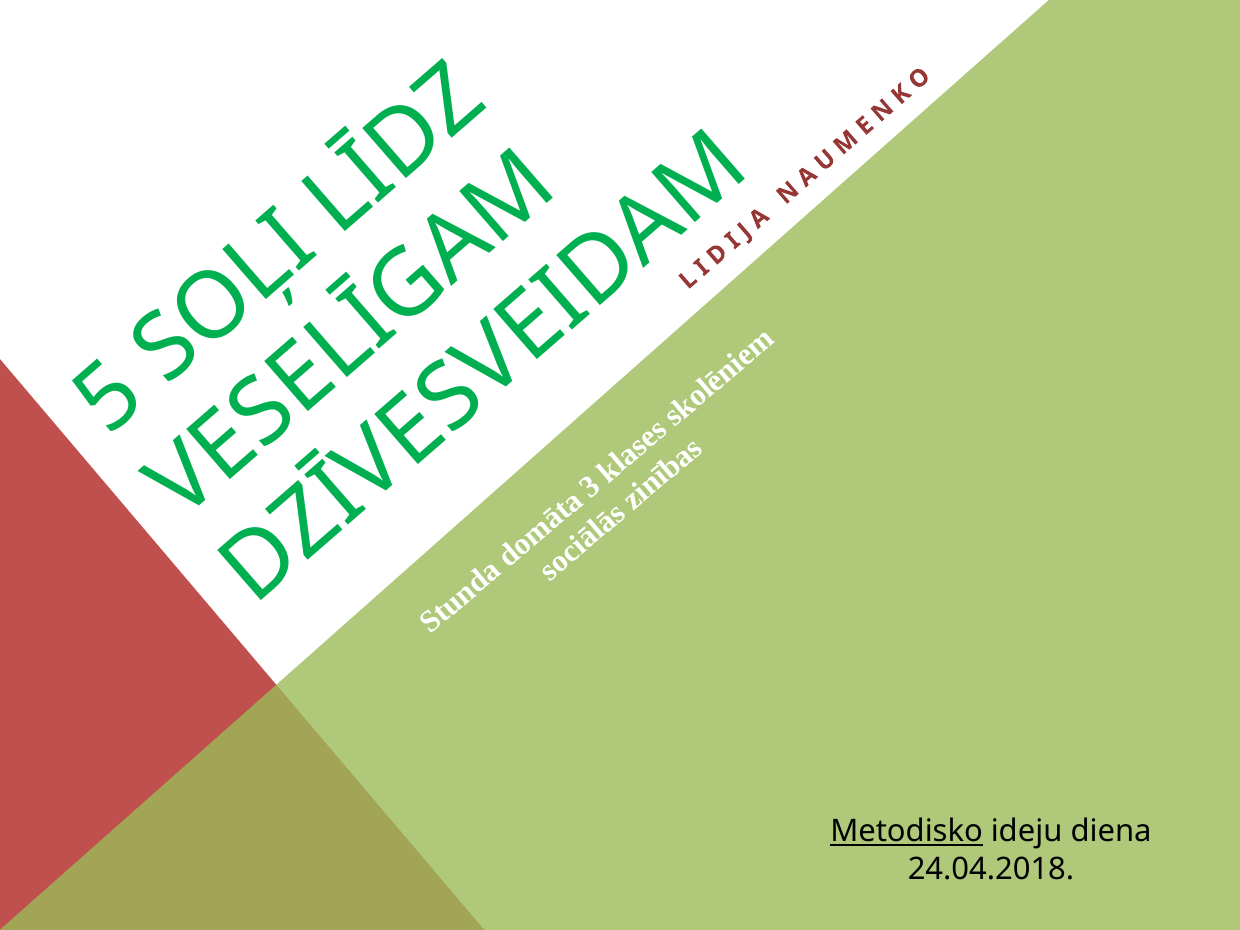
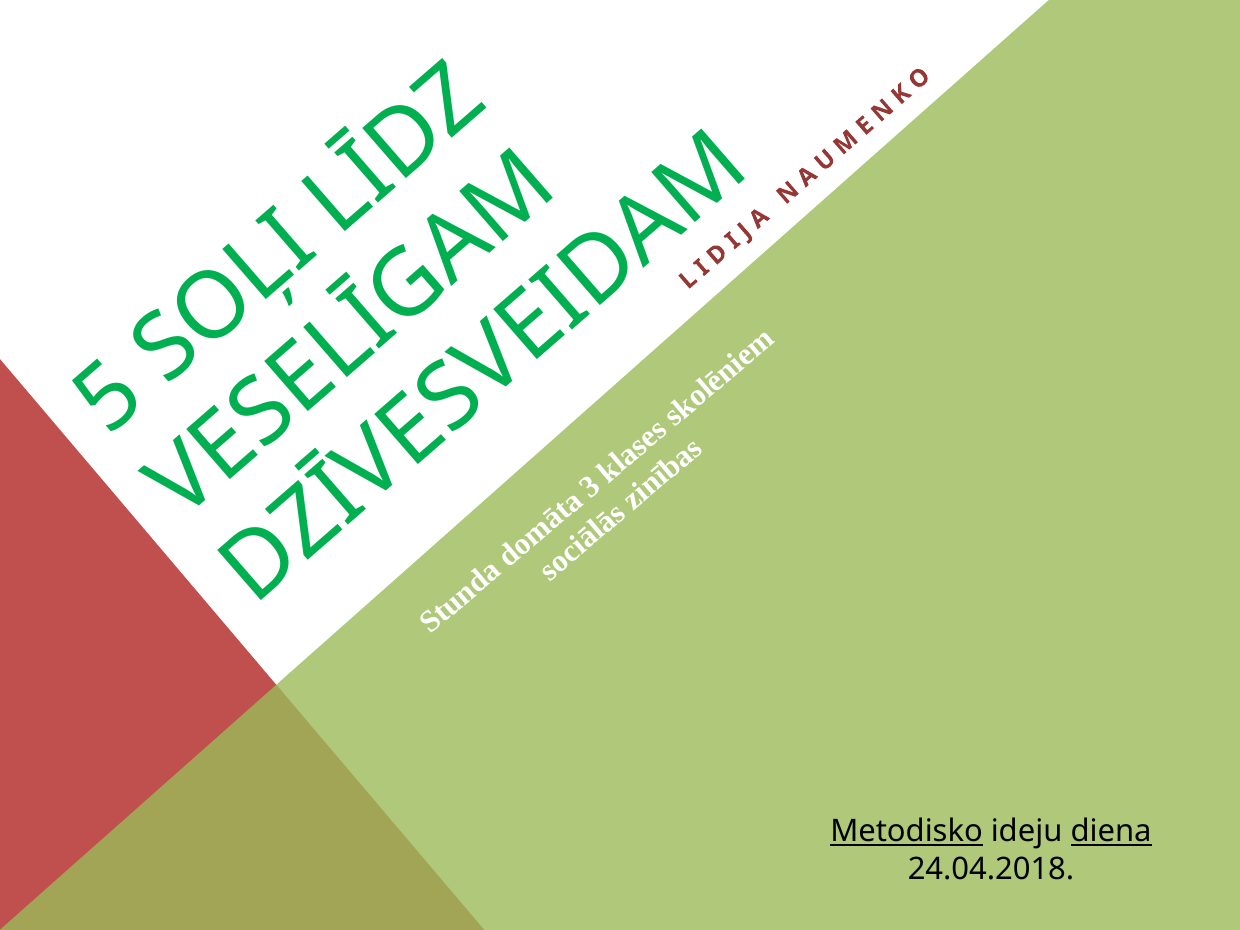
diena underline: none -> present (1111, 832)
